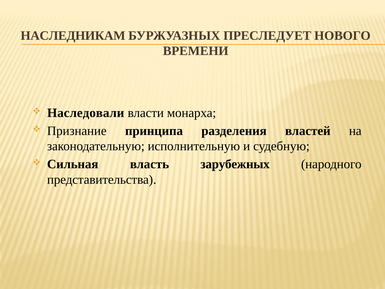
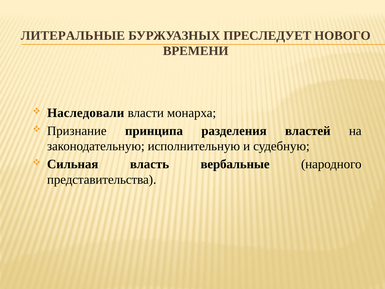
НАСЛЕДНИКАМ: НАСЛЕДНИКАМ -> ЛИТЕРАЛЬНЫЕ (73, 36)
зарубежных: зарубежных -> вербальные (235, 164)
